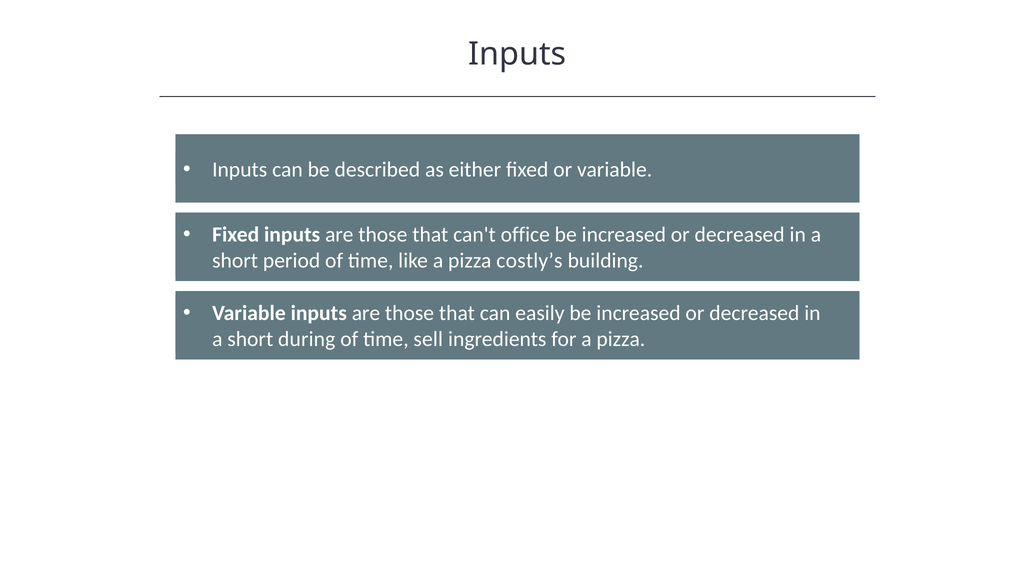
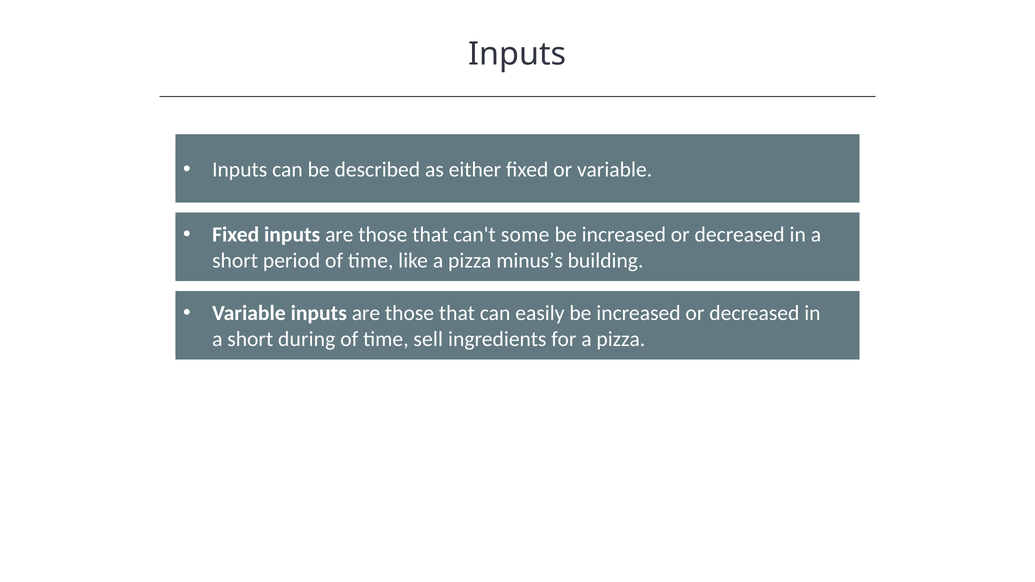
office: office -> some (525, 235)
costly’s: costly’s -> minus’s (530, 261)
